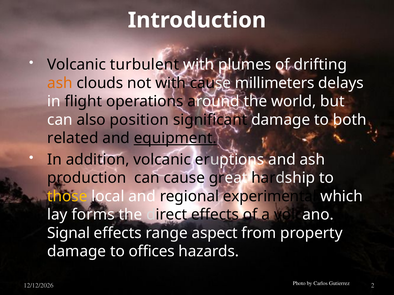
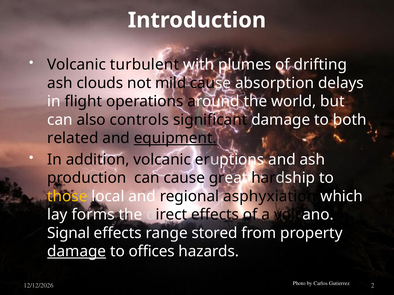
ash colour: orange -> black (60, 83)
not with: with -> mild (171, 83)
millimeters: millimeters -> absorption (275, 83)
position: position -> controls (139, 120)
experimental: experimental -> asphyxiation (270, 197)
aspect: aspect -> stored (215, 233)
damage underline: none -> present (77, 252)
